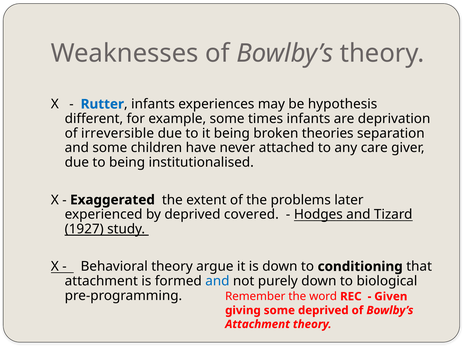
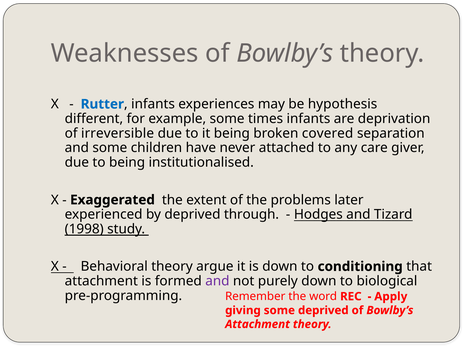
theories: theories -> covered (328, 133)
covered: covered -> through (251, 215)
1927: 1927 -> 1998 (84, 229)
and colour: blue -> purple (217, 281)
Given: Given -> Apply (391, 297)
